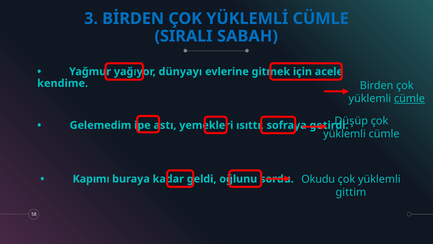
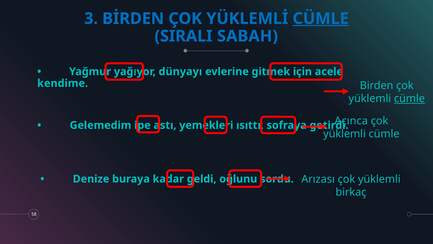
CÜMLE underline: none -> present (321, 19)
Düşüp: Düşüp -> Açınca (351, 121)
Okudu: Okudu -> Arızası (318, 179)
Kapımı: Kapımı -> Denize (91, 179)
gittim: gittim -> birkaç (351, 192)
